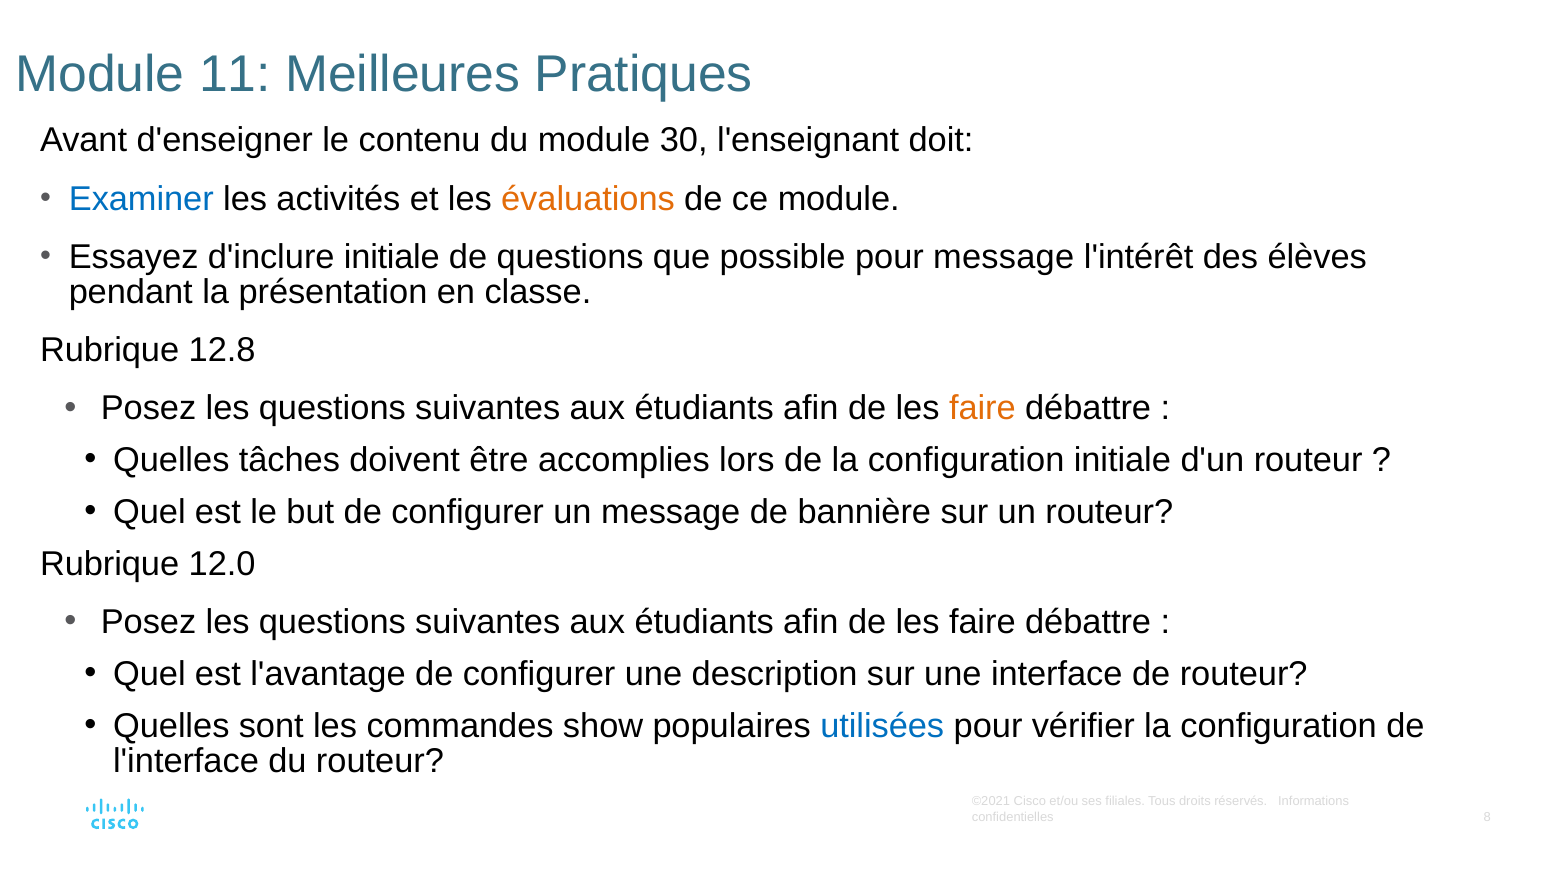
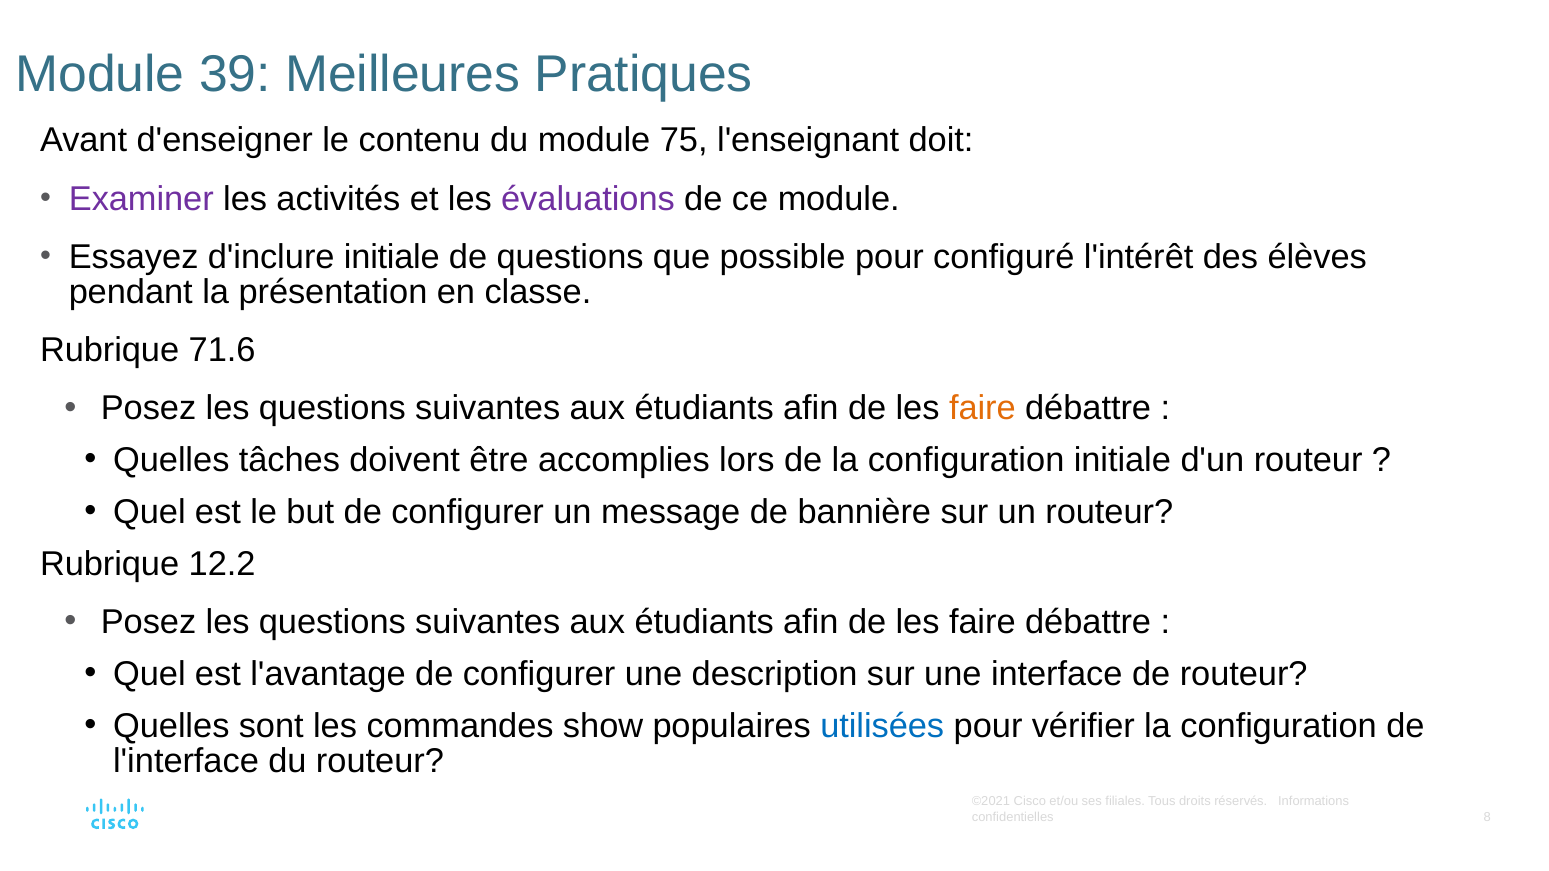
11: 11 -> 39 (235, 75)
30: 30 -> 75 (684, 140)
Examiner colour: blue -> purple (141, 199)
évaluations colour: orange -> purple (588, 199)
pour message: message -> configuré (1004, 257)
12.8: 12.8 -> 71.6 (222, 350)
12.0: 12.0 -> 12.2 (222, 564)
